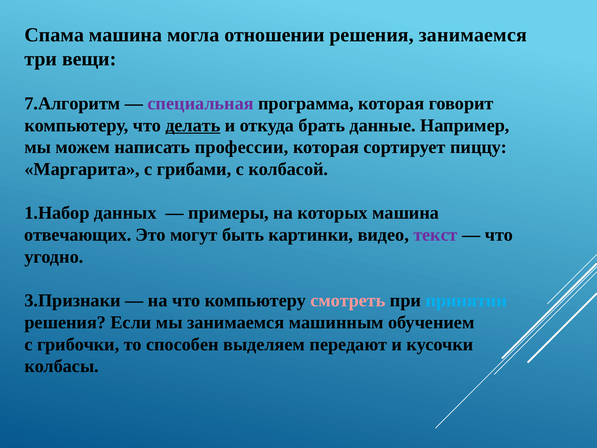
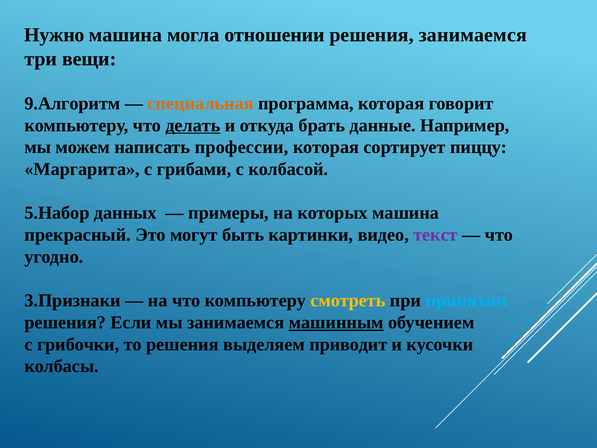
Спама: Спама -> Нужно (54, 35)
7.Алгоритм: 7.Алгоритм -> 9.Алгоритм (72, 103)
специальная colour: purple -> orange (201, 103)
1.Набор: 1.Набор -> 5.Набор (57, 213)
отвечающих: отвечающих -> прекрасный (78, 235)
смотреть colour: pink -> yellow (348, 300)
машинным underline: none -> present (336, 322)
то способен: способен -> решения (182, 344)
передают: передают -> приводит (348, 344)
